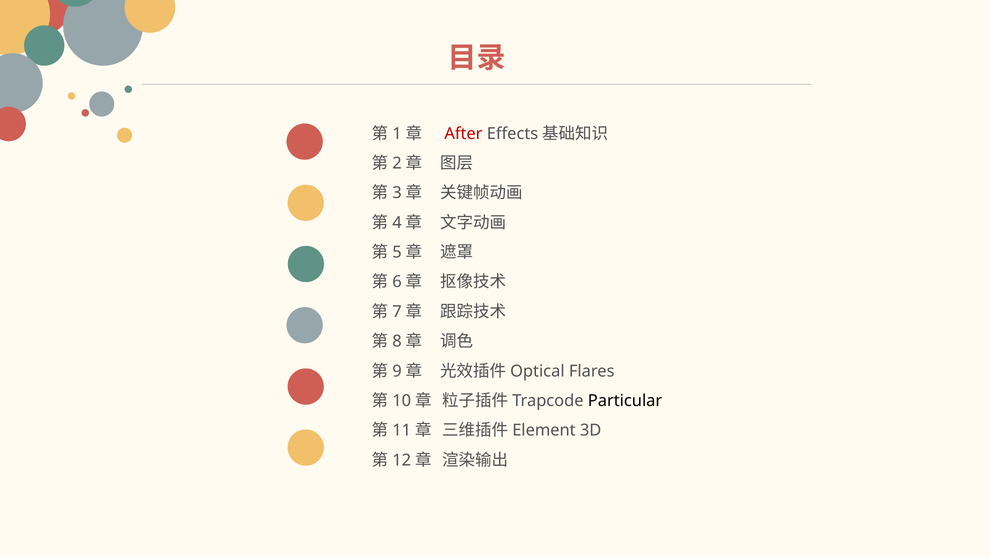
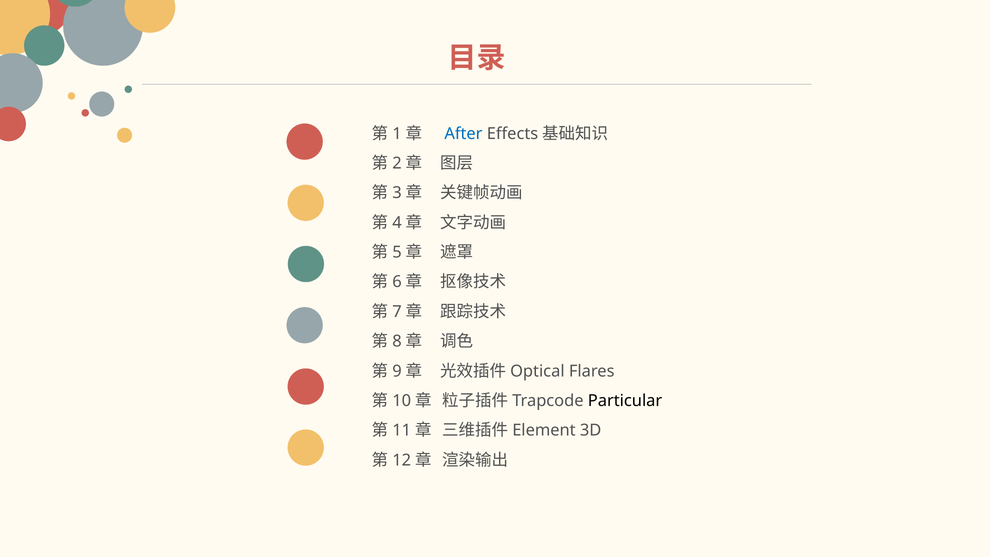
After colour: red -> blue (463, 134)
